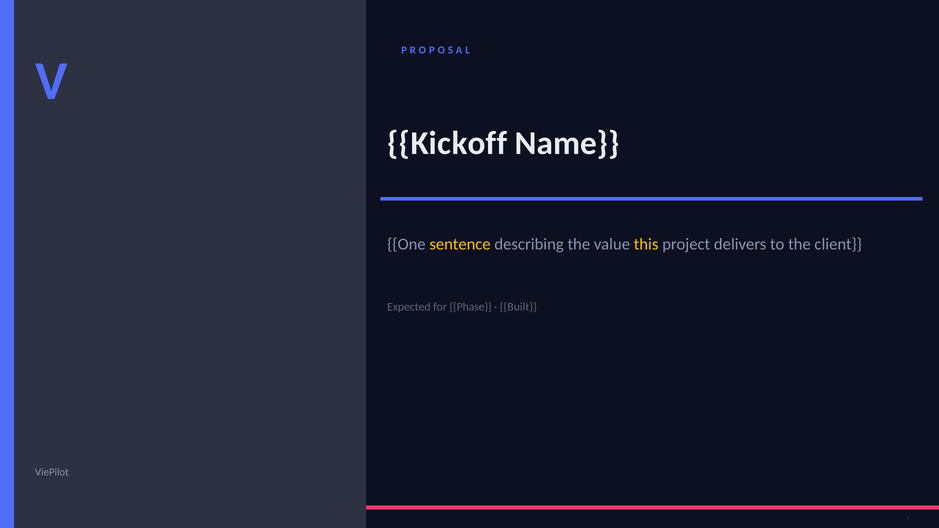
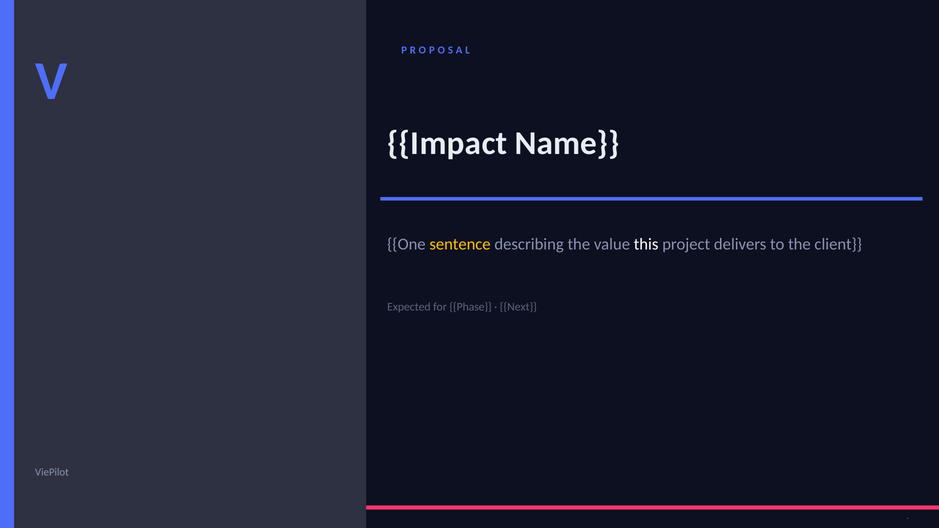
Kickoff: Kickoff -> Impact (447, 143)
this colour: yellow -> white (646, 244)
Built: Built -> Next (518, 307)
